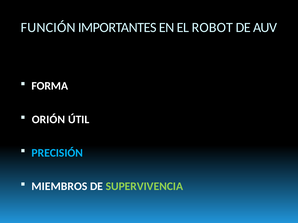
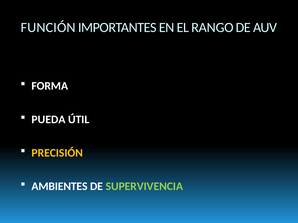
ROBOT: ROBOT -> RANGO (212, 28)
ORIÓN: ORIÓN -> PUEDA (49, 120)
PRECISIÓN colour: light blue -> yellow (57, 153)
MIEMBROS: MIEMBROS -> AMBIENTES (60, 187)
